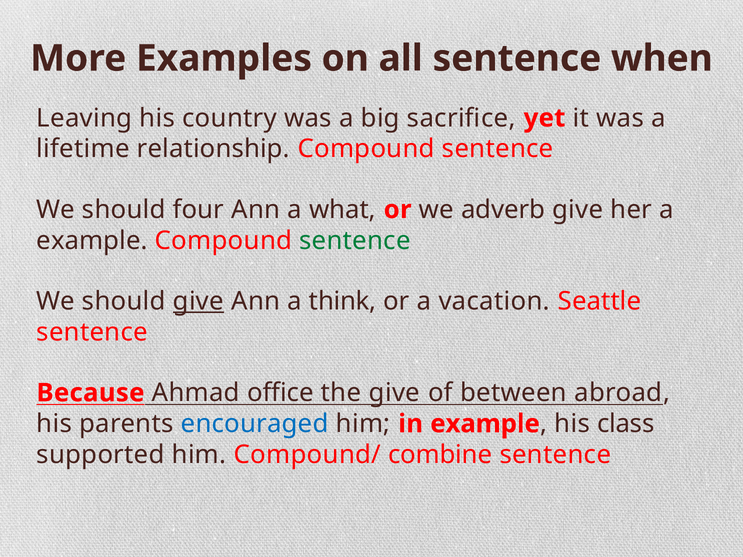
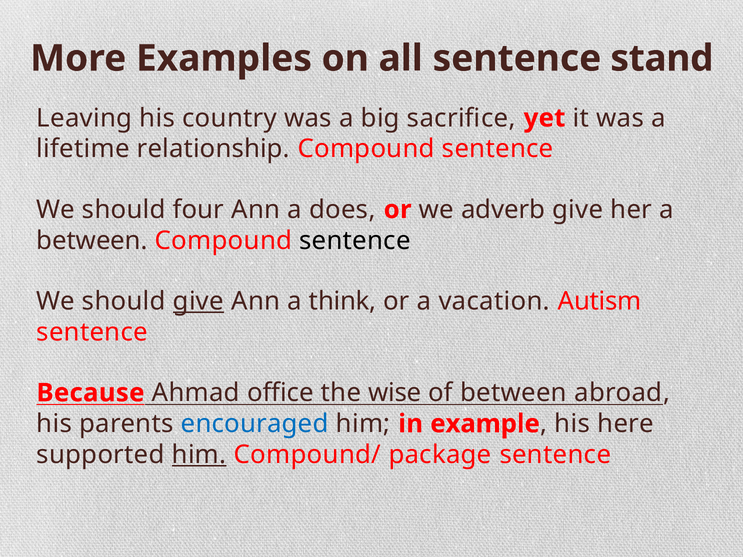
when: when -> stand (662, 58)
what: what -> does (342, 210)
example: example -> between (92, 241)
sentence colour: green -> black (355, 241)
Seattle: Seattle -> Autism (600, 301)
the give: give -> wise (395, 393)
class: class -> here (626, 424)
him underline: none -> present (199, 455)
combine: combine -> package (440, 455)
